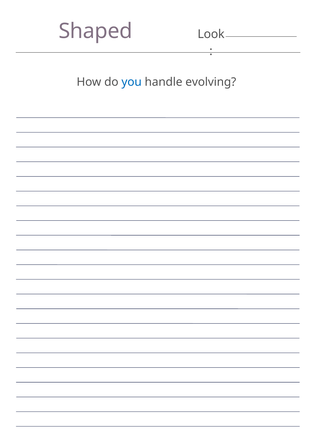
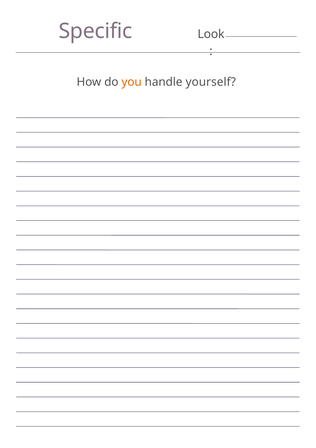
Shaped: Shaped -> Specific (95, 31)
you colour: blue -> orange (132, 82)
evolving: evolving -> yourself (211, 82)
